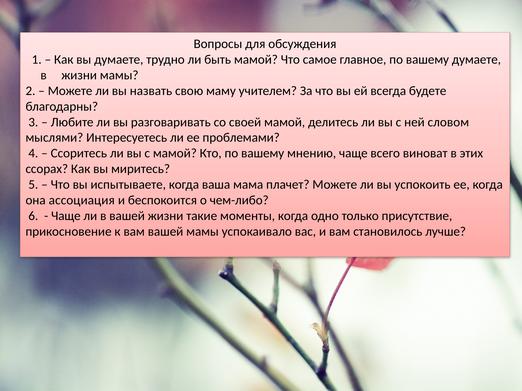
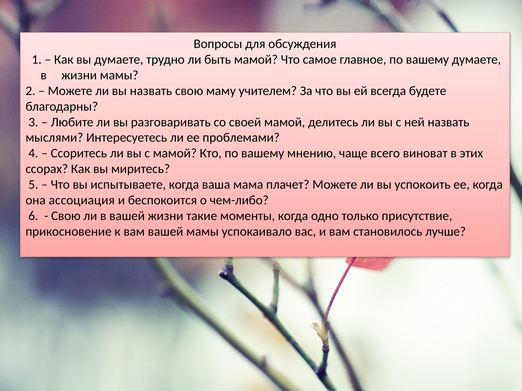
ней словом: словом -> назвать (448, 122)
Чаще: Чаще -> Свою (66, 216)
